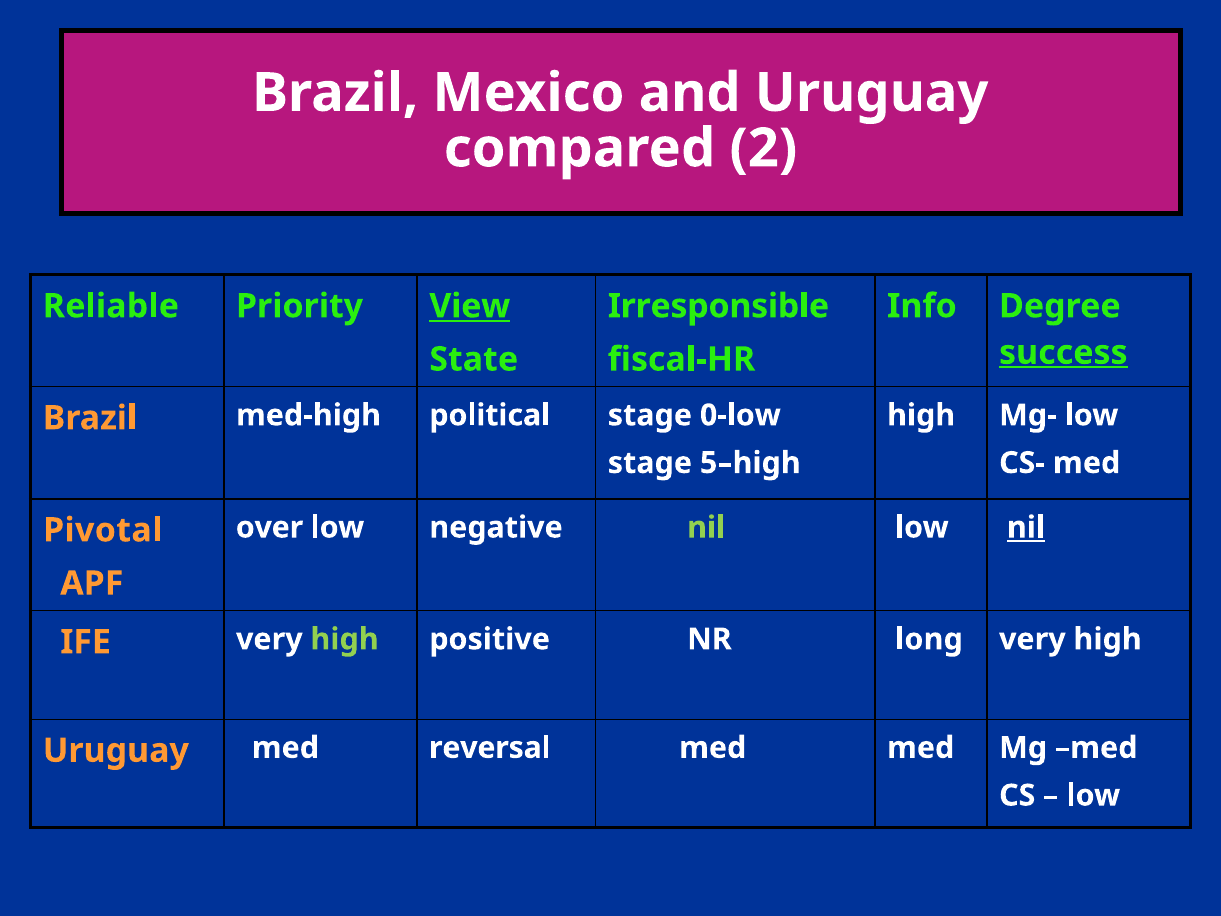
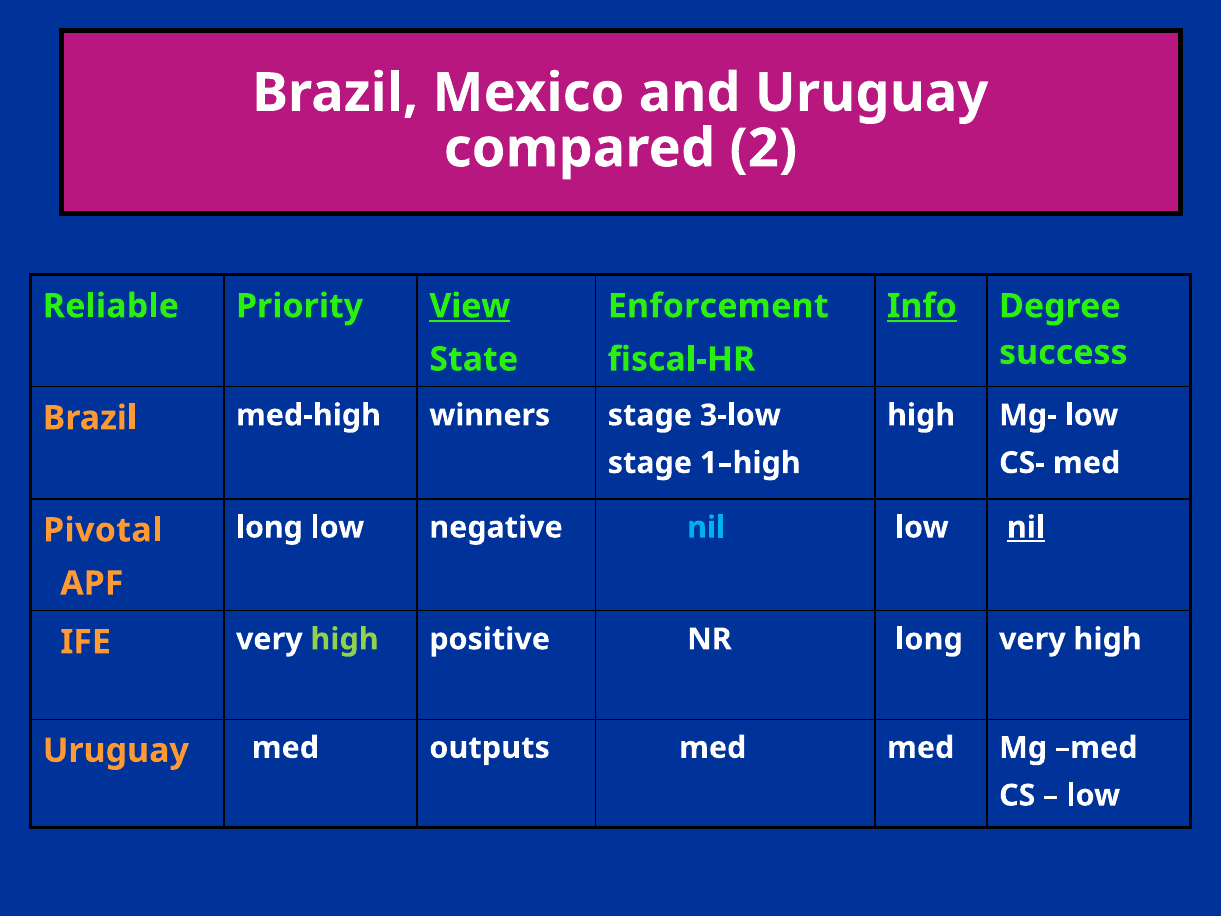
Irresponsible: Irresponsible -> Enforcement (718, 306)
Info underline: none -> present (922, 306)
success underline: present -> none (1063, 352)
political: political -> winners (490, 415)
0-low: 0-low -> 3-low (740, 415)
5–high: 5–high -> 1–high (750, 463)
over: over -> long (269, 527)
nil colour: light green -> light blue (706, 527)
reversal: reversal -> outputs (490, 748)
